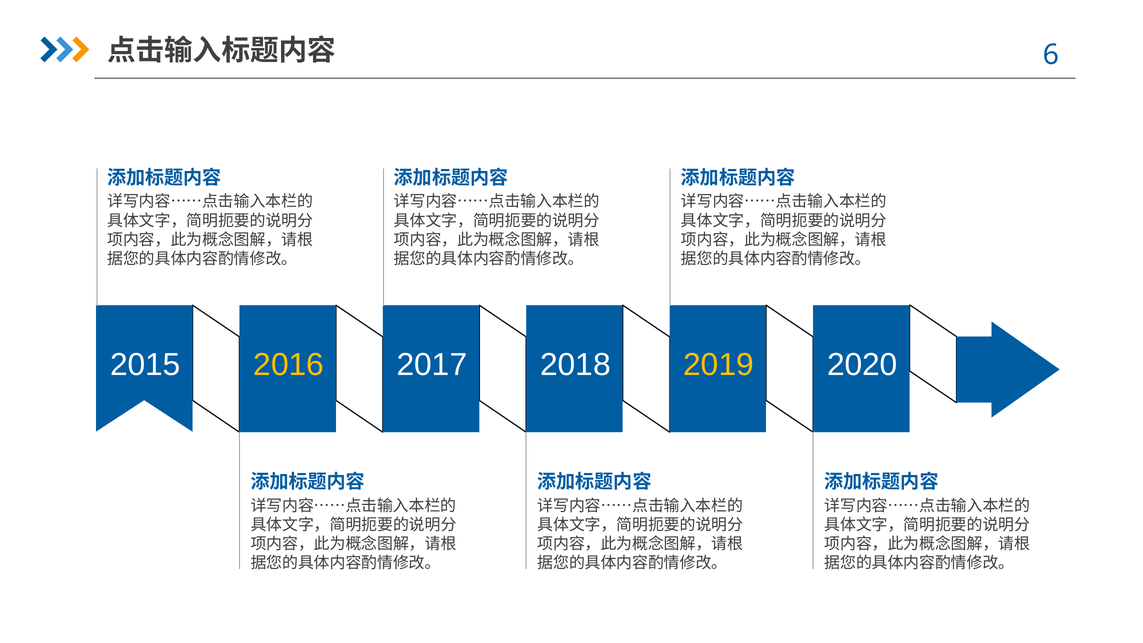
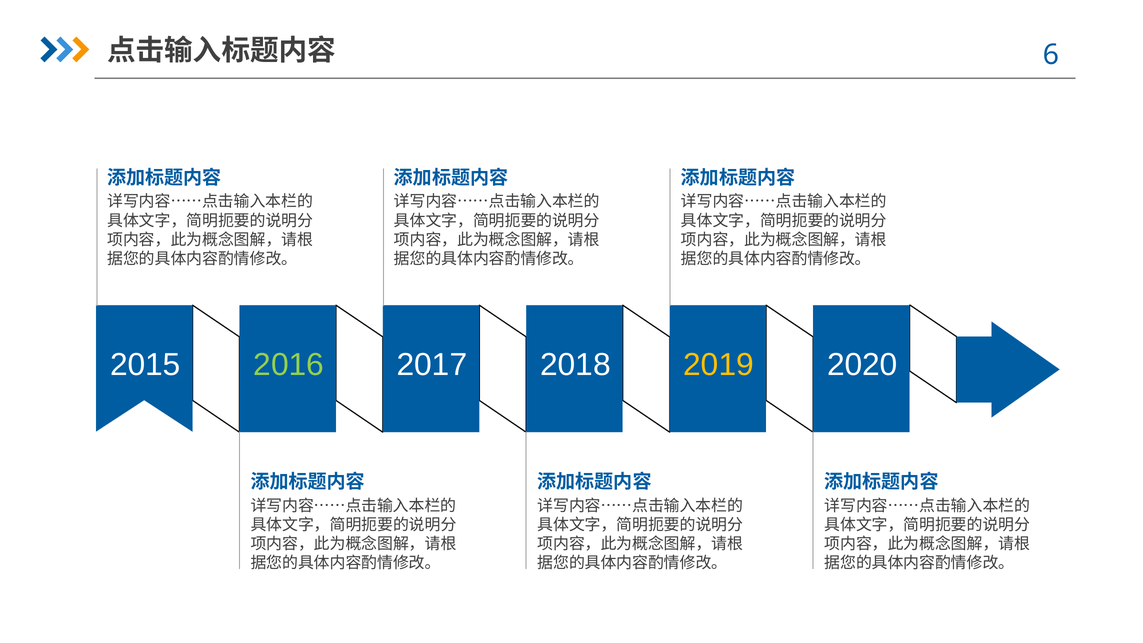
2016 colour: yellow -> light green (289, 365)
